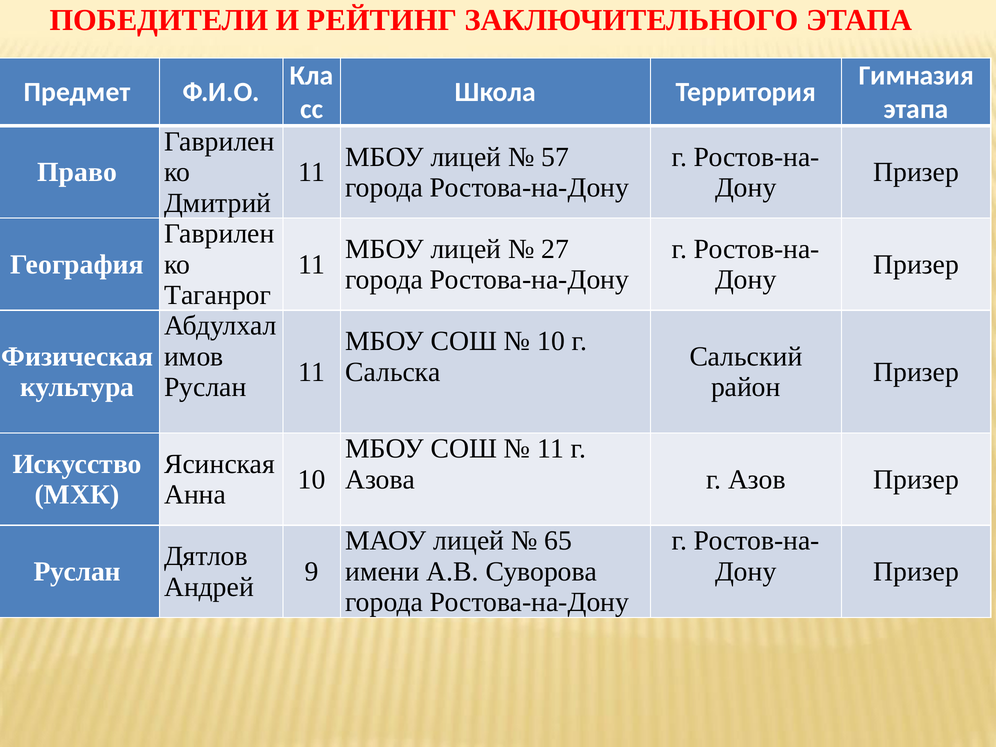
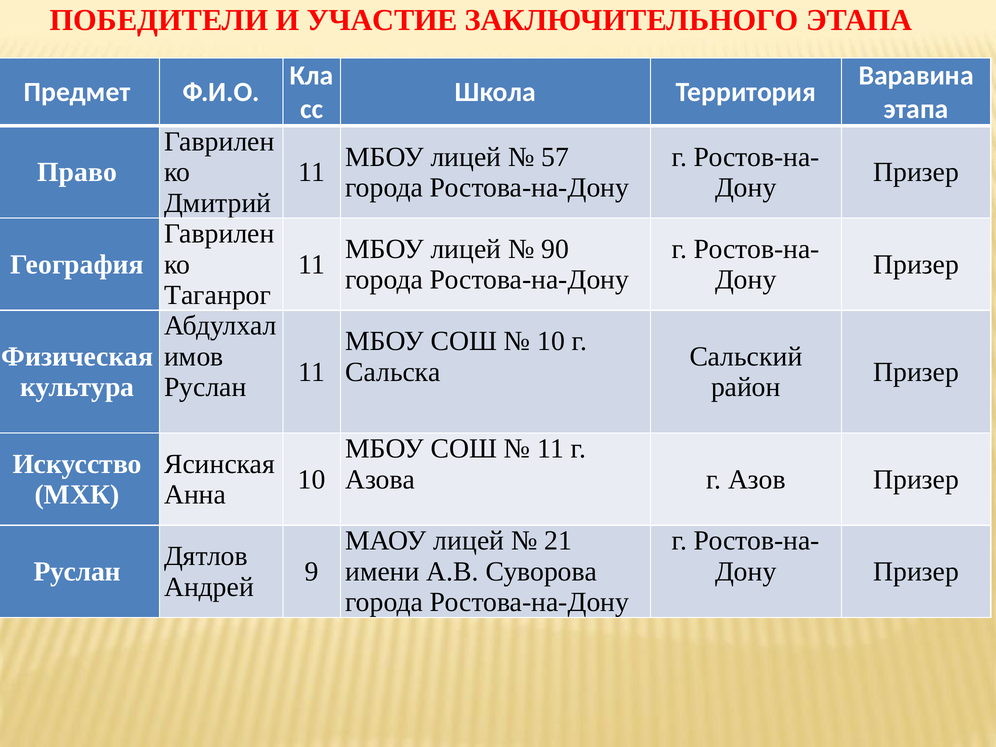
РЕЙТИНГ: РЕЙТИНГ -> УЧАСТИЕ (382, 20)
Гимназия: Гимназия -> Варавина (916, 75)
27: 27 -> 90 (555, 249)
65: 65 -> 21 (558, 541)
